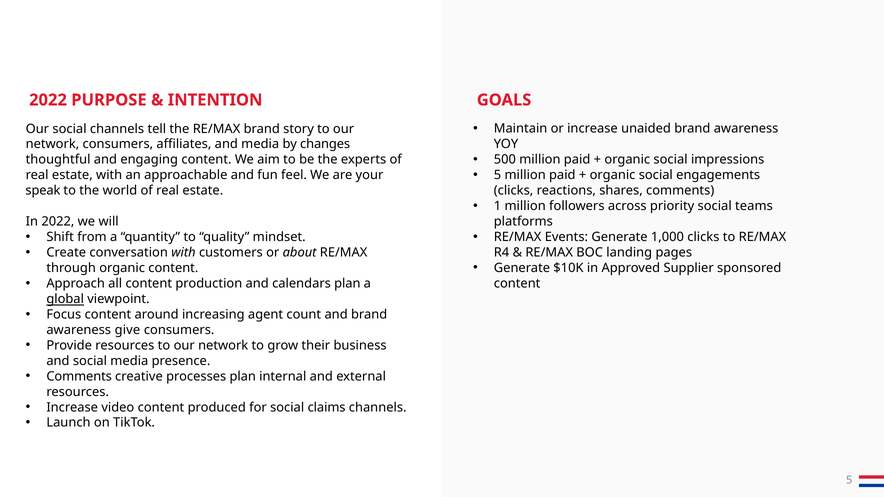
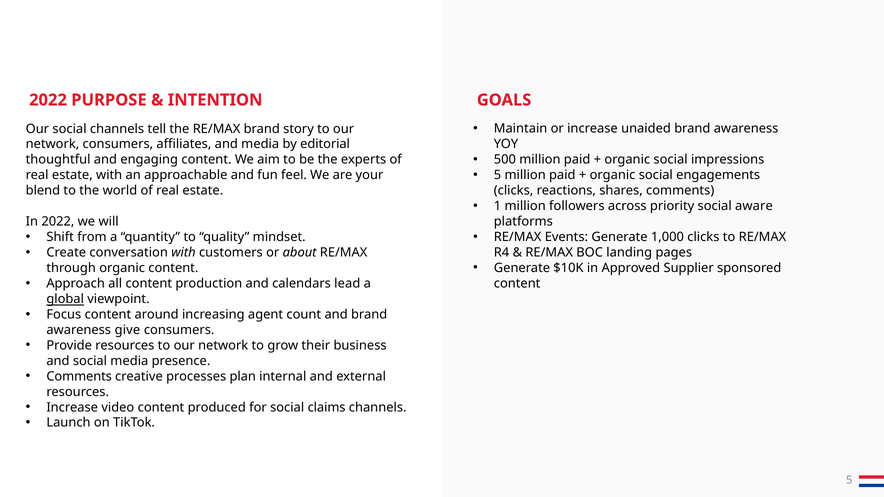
changes: changes -> editorial (325, 144)
speak: speak -> blend (43, 191)
teams: teams -> aware (754, 206)
calendars plan: plan -> lead (347, 284)
